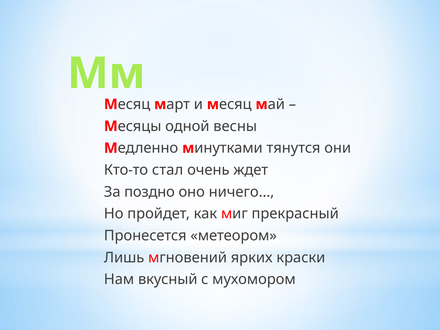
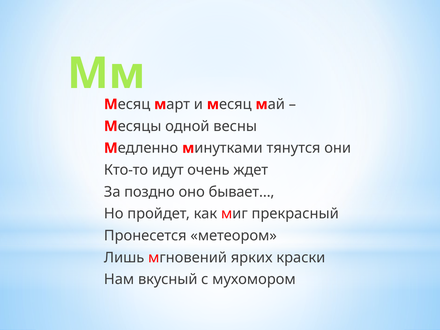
стал: стал -> идут (168, 170)
ничего…: ничего… -> бывает… (242, 192)
